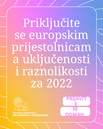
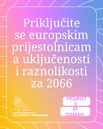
2022: 2022 -> 2066 (59, 83)
